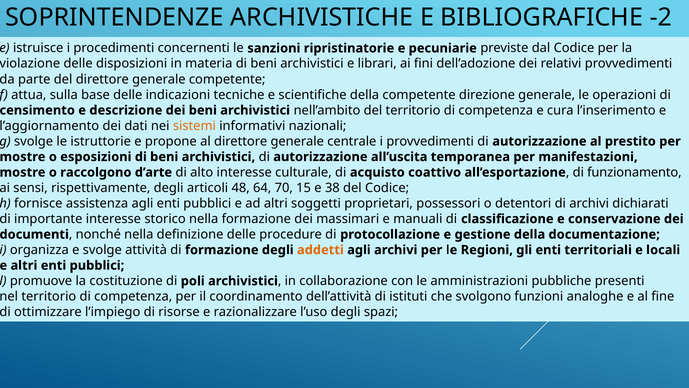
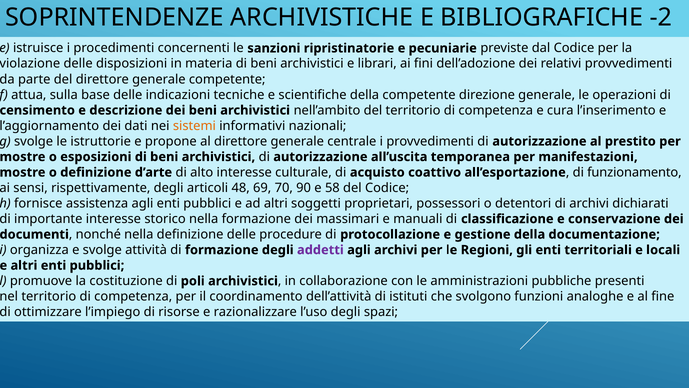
o raccolgono: raccolgono -> definizione (96, 172)
64: 64 -> 69 (262, 188)
15: 15 -> 90 (304, 188)
38: 38 -> 58 (332, 188)
addetti colour: orange -> purple (320, 250)
